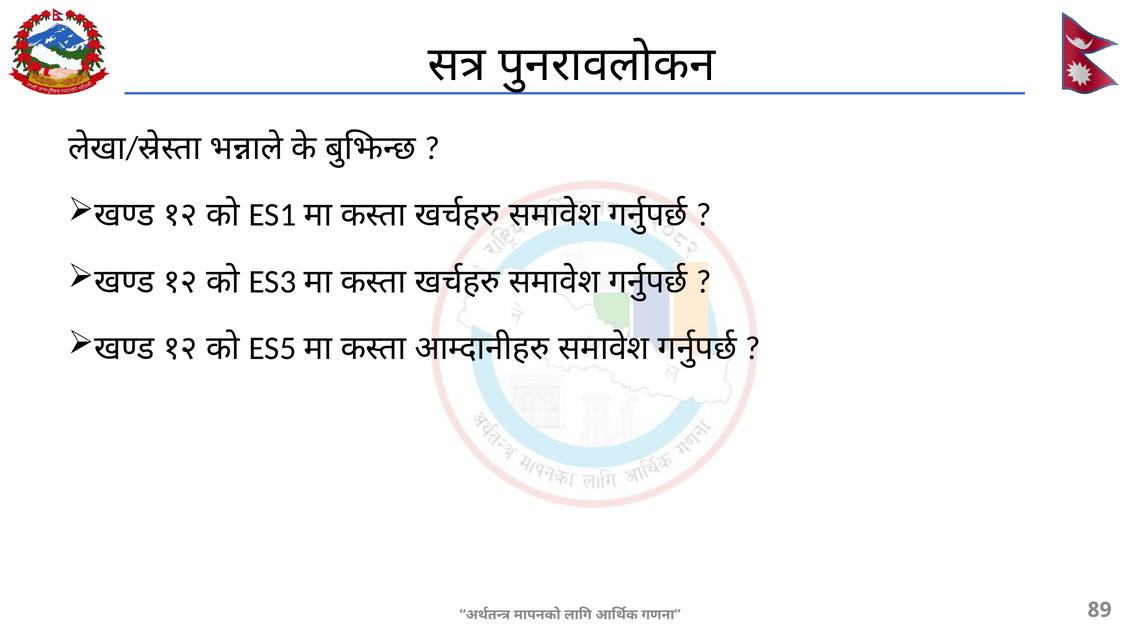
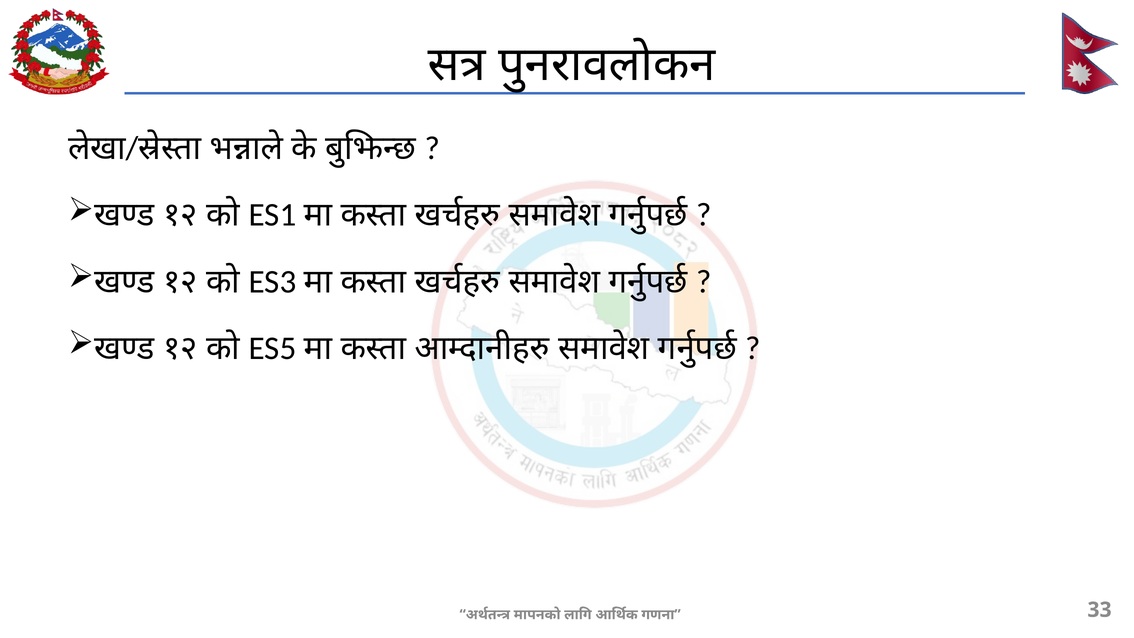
89: 89 -> 33 (1100, 610)
